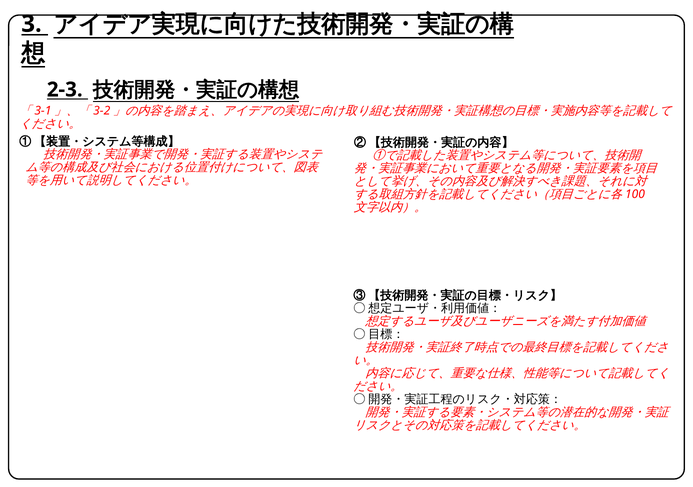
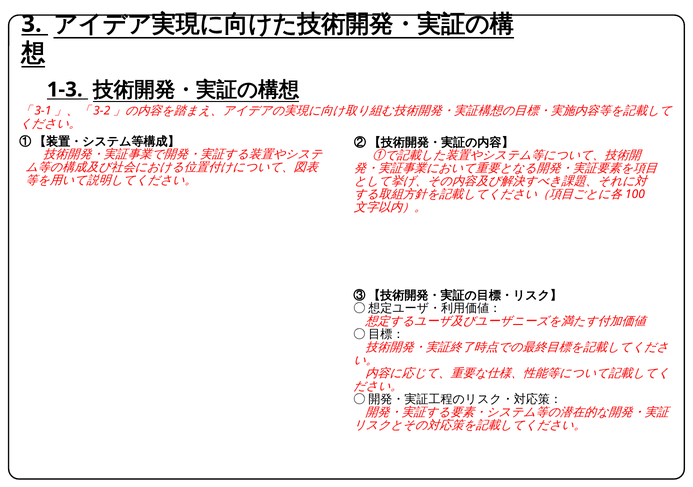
2-3: 2-3 -> 1-3 (65, 89)
